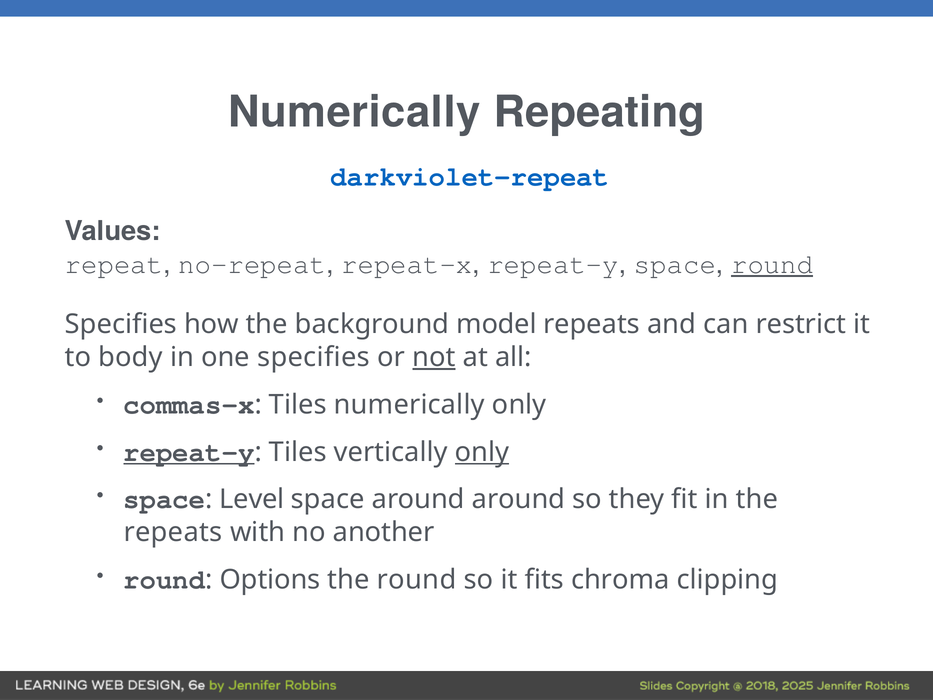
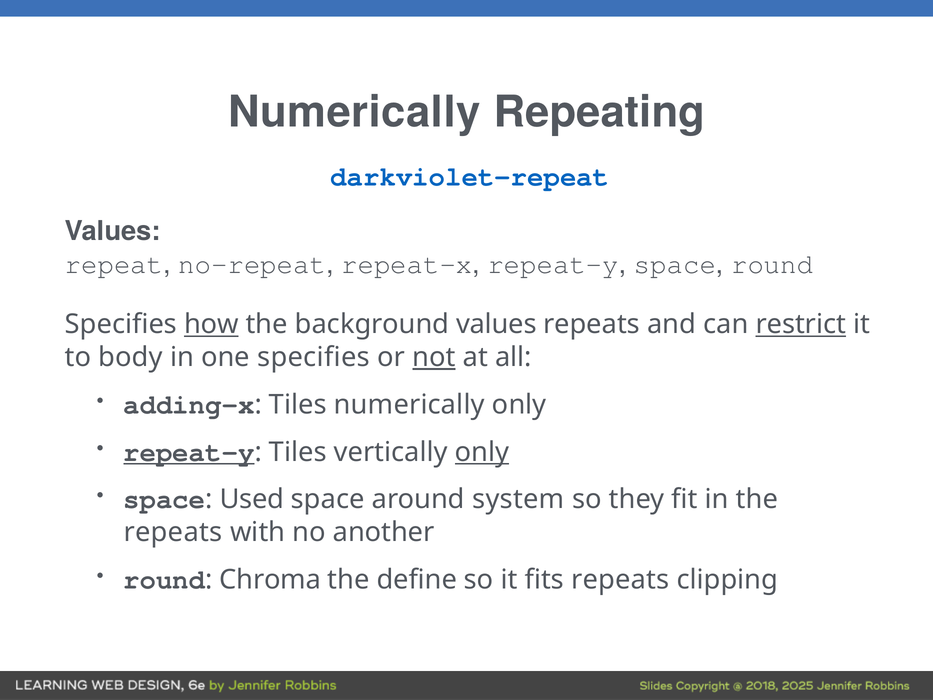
round underline: present -> none (772, 264)
how underline: none -> present (211, 324)
background model: model -> values (496, 324)
restrict underline: none -> present (801, 324)
commas-x: commas-x -> adding-x (189, 404)
Level: Level -> Used (252, 499)
around around: around -> system (518, 499)
Options: Options -> Chroma (270, 579)
the round: round -> define (417, 579)
fits chroma: chroma -> repeats (620, 579)
